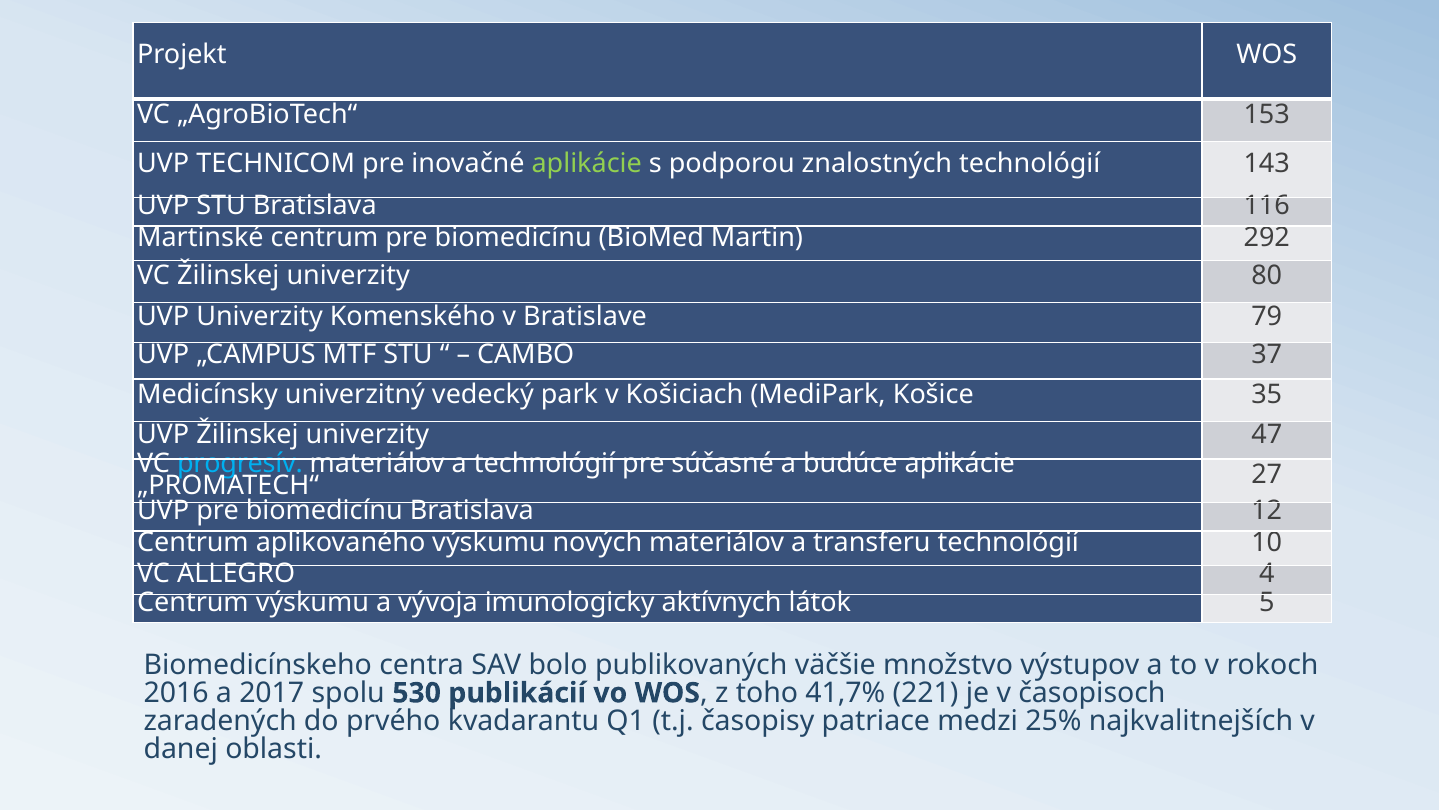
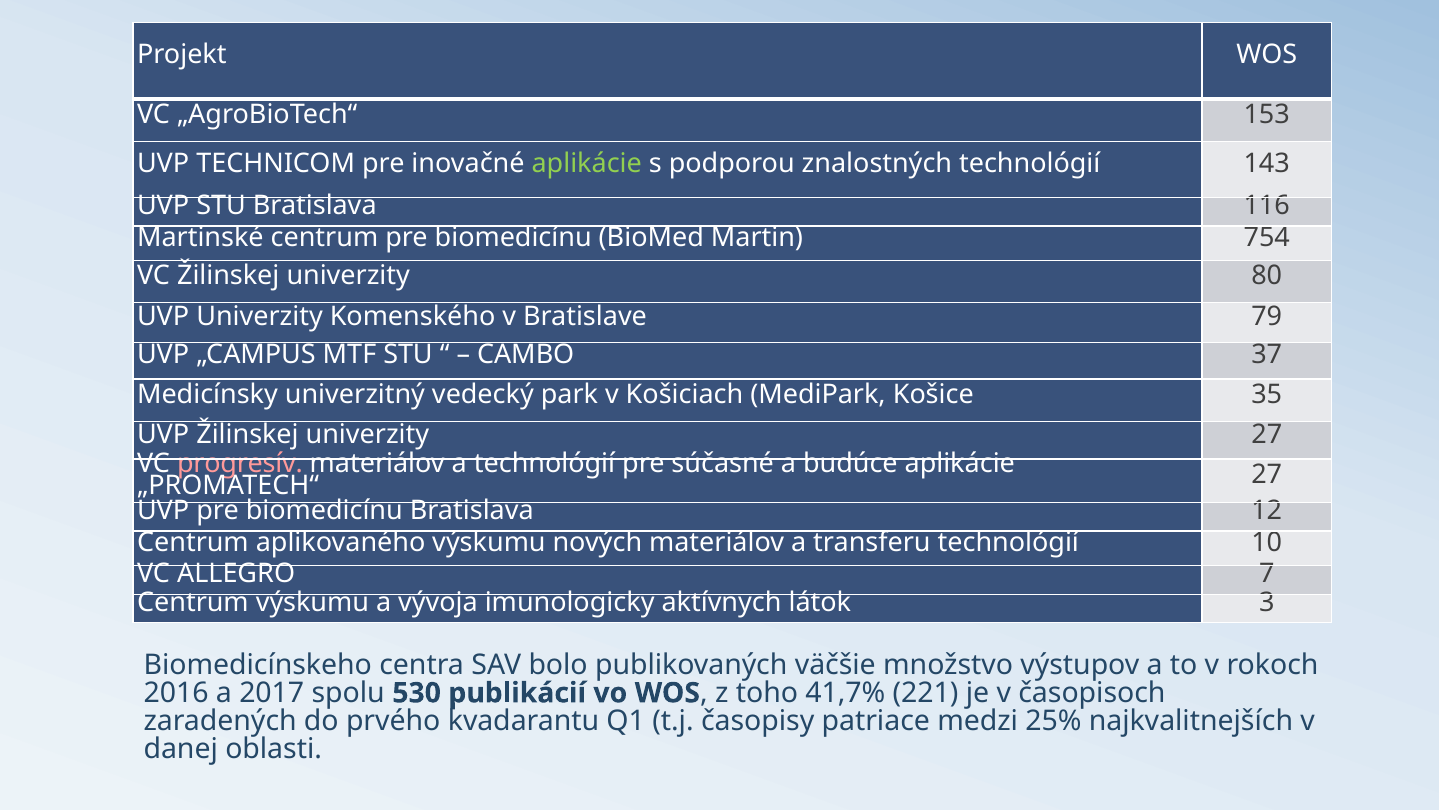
292: 292 -> 754 (1267, 237)
univerzity 47: 47 -> 27 (1267, 434)
progresív colour: light blue -> pink (240, 464)
4: 4 -> 7 (1267, 574)
5: 5 -> 3 (1267, 602)
